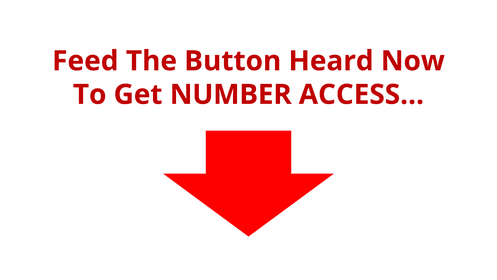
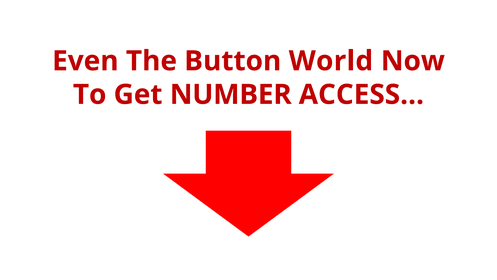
Feed: Feed -> Even (85, 61)
Heard: Heard -> World (331, 61)
